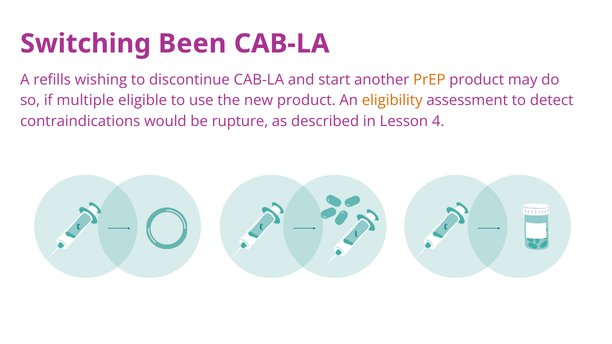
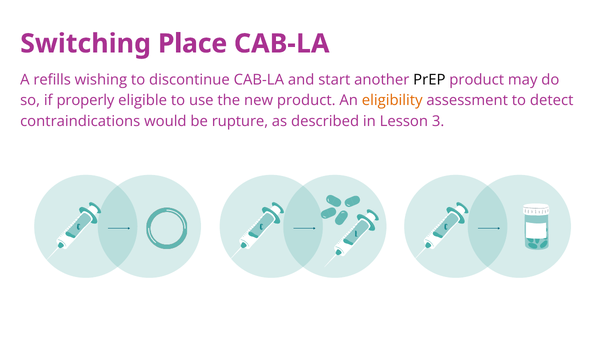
Been: Been -> Place (193, 44)
PrEP colour: orange -> black (429, 80)
multiple: multiple -> properly (85, 101)
4: 4 -> 3 (438, 121)
